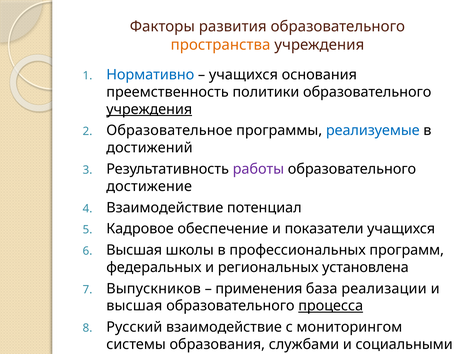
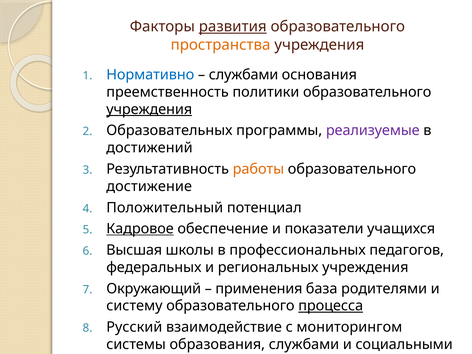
развития underline: none -> present (233, 27)
учащихся: учащихся -> службами (244, 75)
Образовательное: Образовательное -> Образовательных (169, 131)
реализуемые colour: blue -> purple (373, 131)
работы colour: purple -> orange (258, 169)
Взаимодействие: Взаимодействие -> Положительный (165, 208)
Кадровое underline: none -> present (140, 229)
программ: программ -> педагогов (407, 250)
региональных установлена: установлена -> учреждения (365, 267)
Выпускников: Выпускников -> Окружающий (154, 289)
реализации: реализации -> родителями (384, 289)
высшая: высшая -> систему (134, 306)
